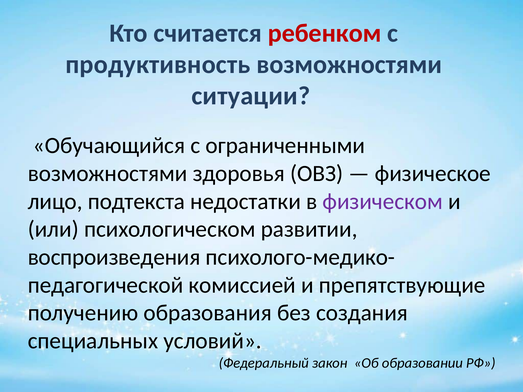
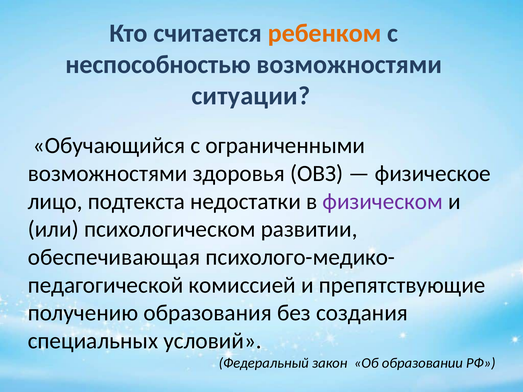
ребенком colour: red -> orange (325, 33)
продуктивность: продуктивность -> неспособностью (158, 65)
воспроизведения: воспроизведения -> обеспечивающая (114, 257)
